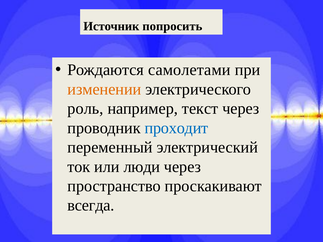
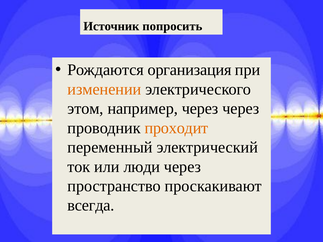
самолетами: самолетами -> организация (190, 70)
роль: роль -> этом (86, 109)
например текст: текст -> через (200, 109)
проходит colour: blue -> orange (176, 128)
